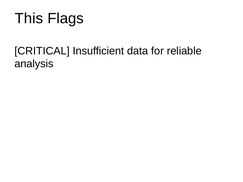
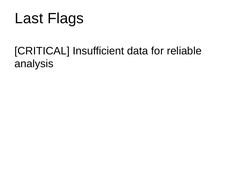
This: This -> Last (29, 18)
